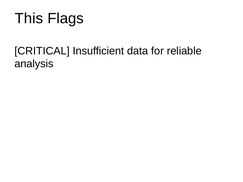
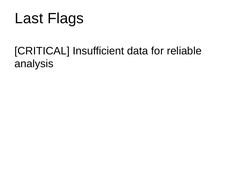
This: This -> Last (29, 18)
